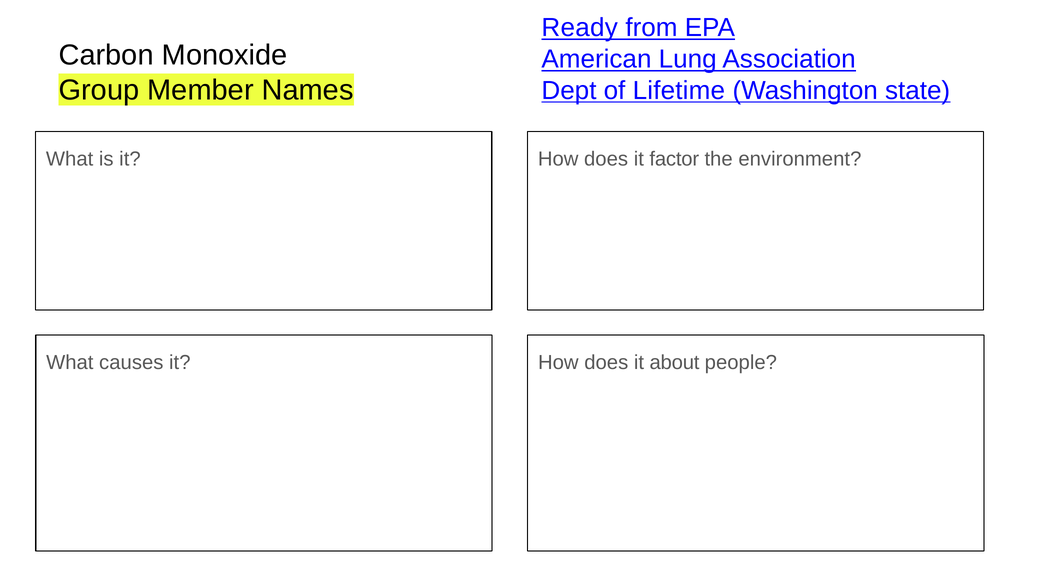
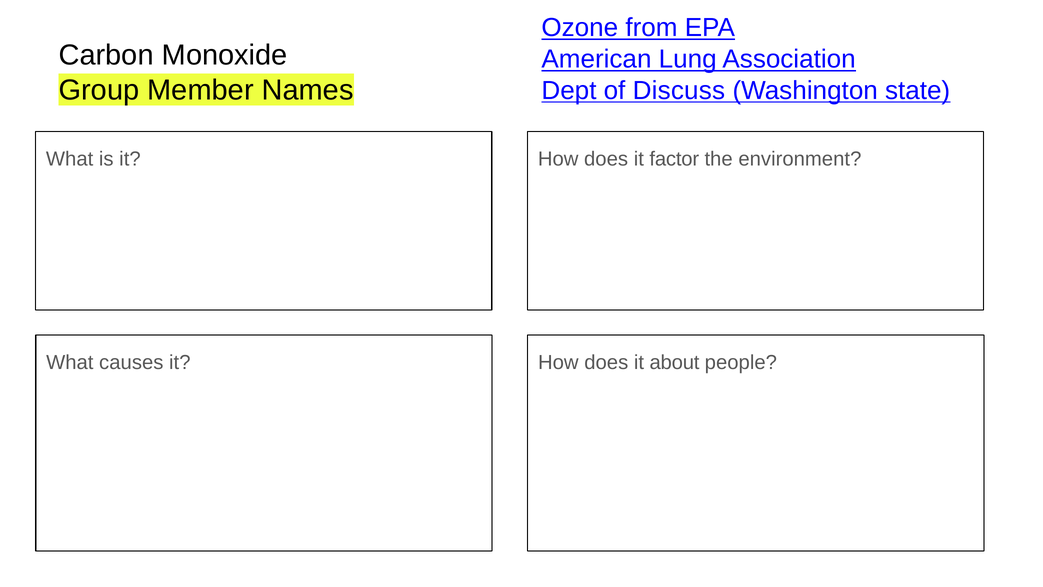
Ready: Ready -> Ozone (580, 28)
Lifetime: Lifetime -> Discuss (679, 90)
